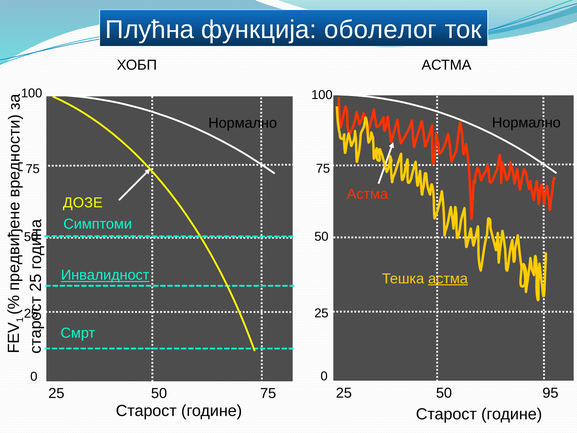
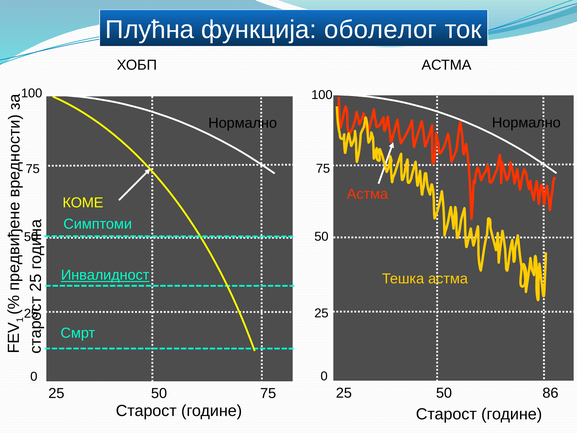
ДОЗЕ: ДОЗЕ -> КОМЕ (83, 203)
астма underline: present -> none (448, 278)
95: 95 -> 86 (551, 393)
